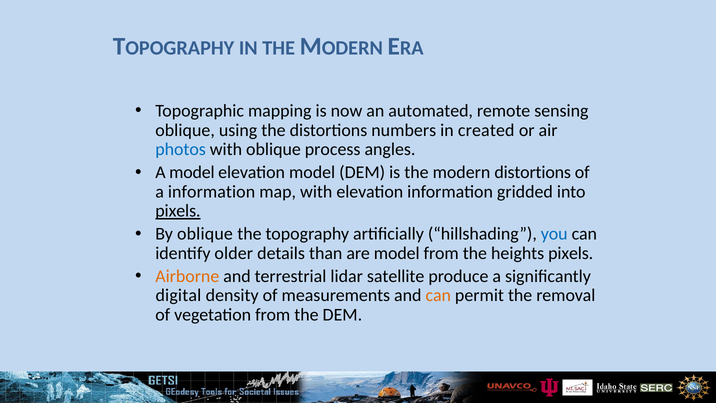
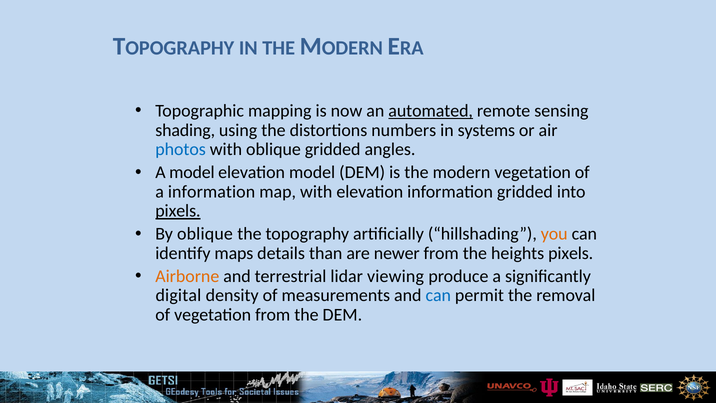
automated underline: none -> present (431, 111)
oblique: oblique -> shading (185, 130)
created: created -> systems (486, 130)
oblique process: process -> gridded (333, 149)
modern distortions: distortions -> vegetation (533, 172)
you colour: blue -> orange (554, 234)
older: older -> maps (234, 253)
are model: model -> newer (397, 253)
satellite: satellite -> viewing (396, 276)
can colour: orange -> blue (438, 295)
